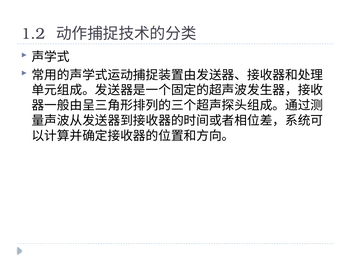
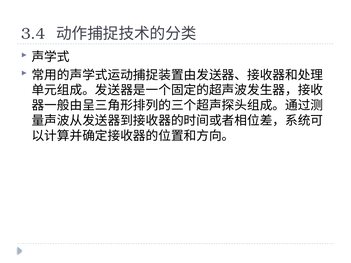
1.2: 1.2 -> 3.4 (33, 34)
